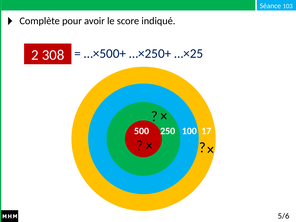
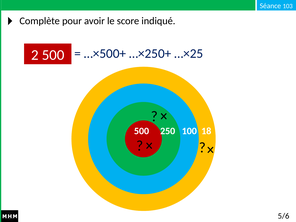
2 308: 308 -> 500 (53, 55)
17: 17 -> 18 (206, 131)
